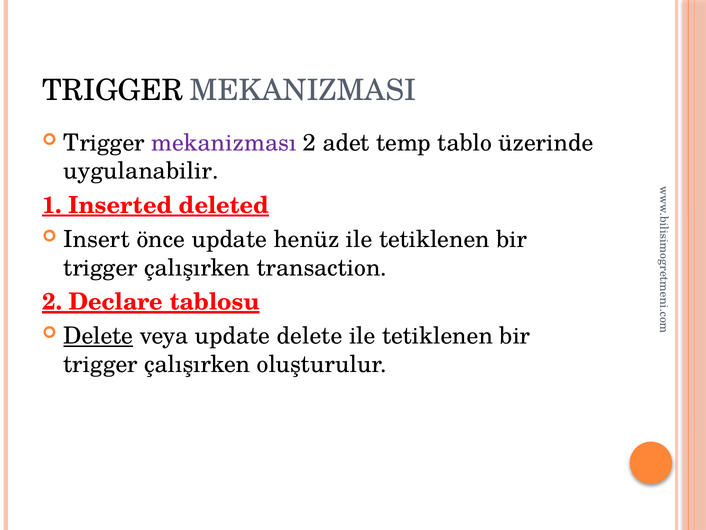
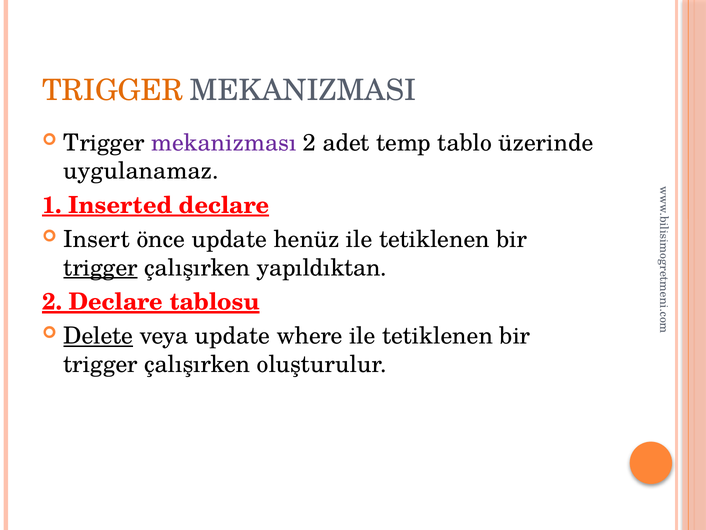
TRIGGER colour: black -> orange (113, 90)
uygulanabilir: uygulanabilir -> uygulanamaz (141, 171)
Inserted deleted: deleted -> declare (224, 205)
trigger underline: none -> present (101, 268)
transaction: transaction -> yapıldıktan (322, 268)
update delete: delete -> where (310, 336)
